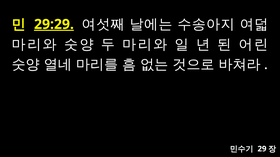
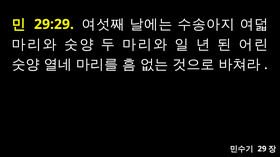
29:29 underline: present -> none (54, 24)
